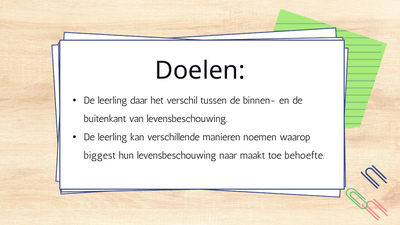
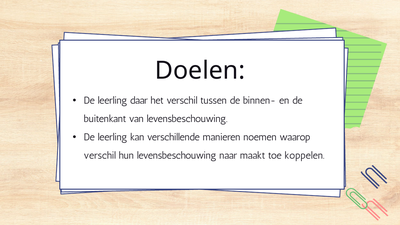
biggest: biggest -> verschil (100, 156)
behoefte: behoefte -> koppelen (305, 156)
